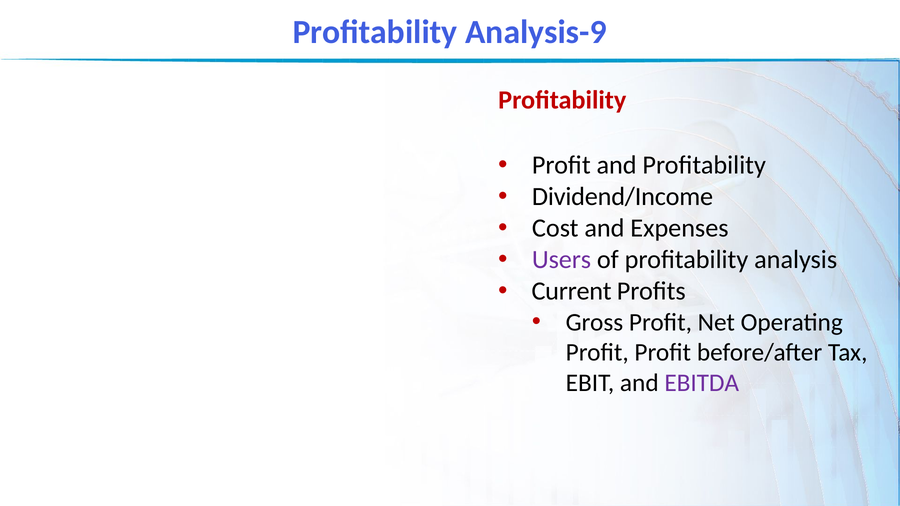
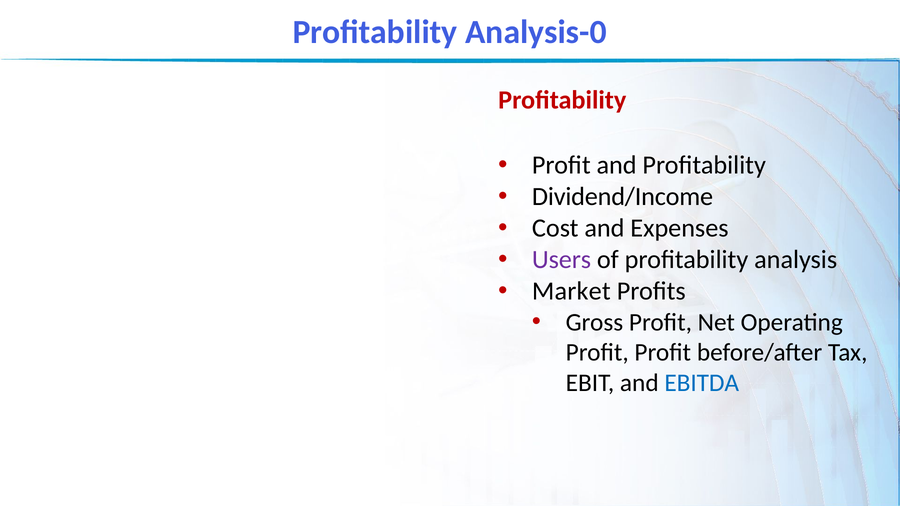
Analysis-9: Analysis-9 -> Analysis-0 (536, 32)
Current: Current -> Market (571, 291)
EBITDA colour: purple -> blue (702, 383)
